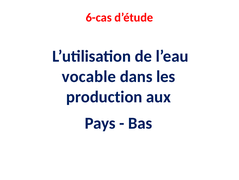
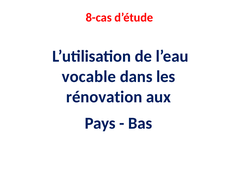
6-cas: 6-cas -> 8-cas (99, 17)
production: production -> rénovation (104, 97)
